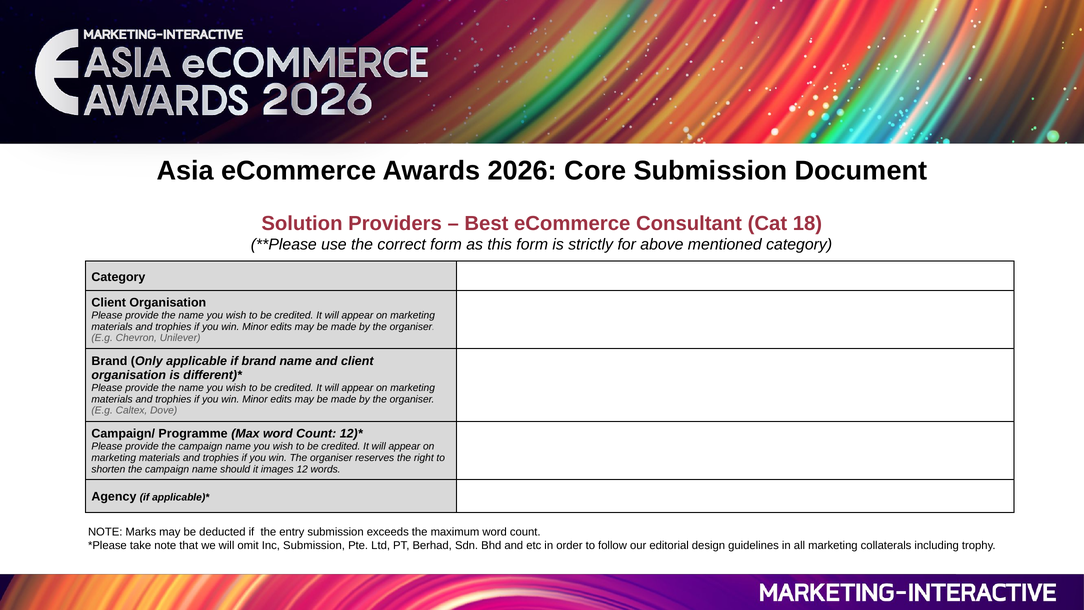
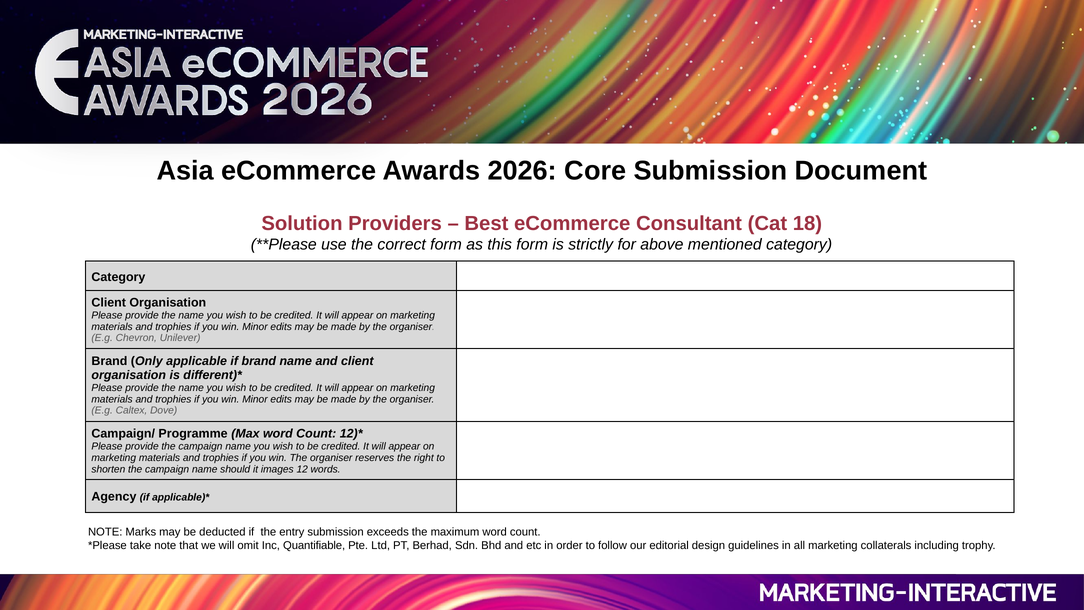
Inc Submission: Submission -> Quantifiable (314, 545)
